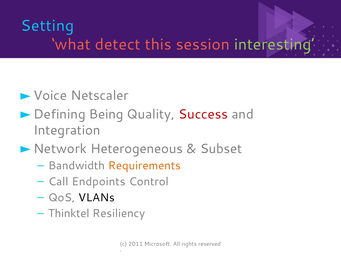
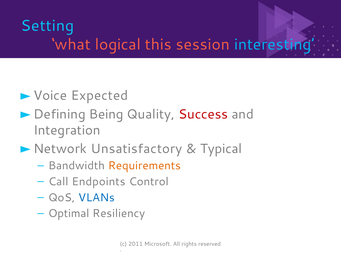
detect: detect -> logical (118, 45)
interesting colour: light green -> light blue (274, 45)
Netscaler: Netscaler -> Expected (99, 96)
Heterogeneous: Heterogeneous -> Unsatisfactory (136, 149)
Subset: Subset -> Typical (221, 149)
VLANs colour: black -> blue (96, 197)
Thinktel: Thinktel -> Optimal (69, 213)
